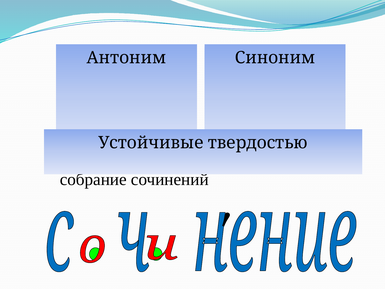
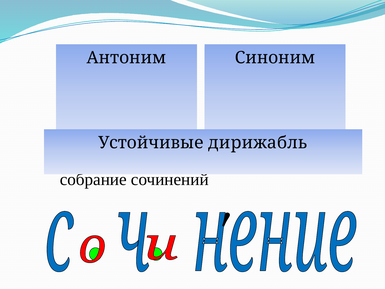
твердостью: твердостью -> дирижабль (258, 143)
